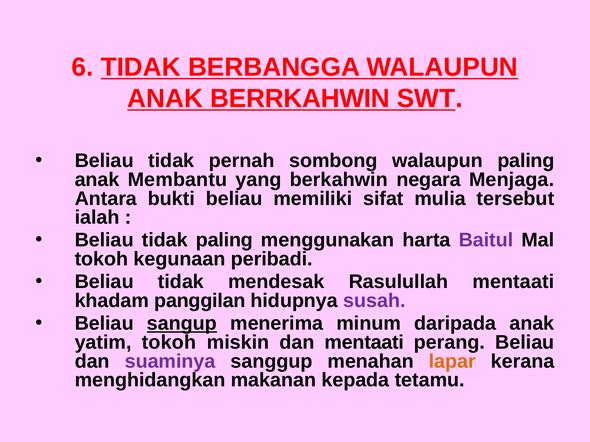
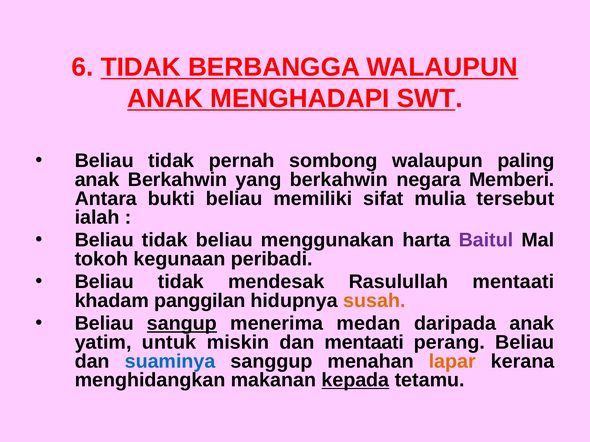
BERRKAHWIN: BERRKAHWIN -> MENGHADAPI (300, 99)
anak Membantu: Membantu -> Berkahwin (177, 180)
Menjaga: Menjaga -> Memberi (512, 180)
tidak paling: paling -> beliau (224, 240)
susah colour: purple -> orange (374, 301)
minum: minum -> medan (369, 324)
yatim tokoh: tokoh -> untuk (169, 343)
suaminya colour: purple -> blue (170, 362)
kepada underline: none -> present (355, 380)
